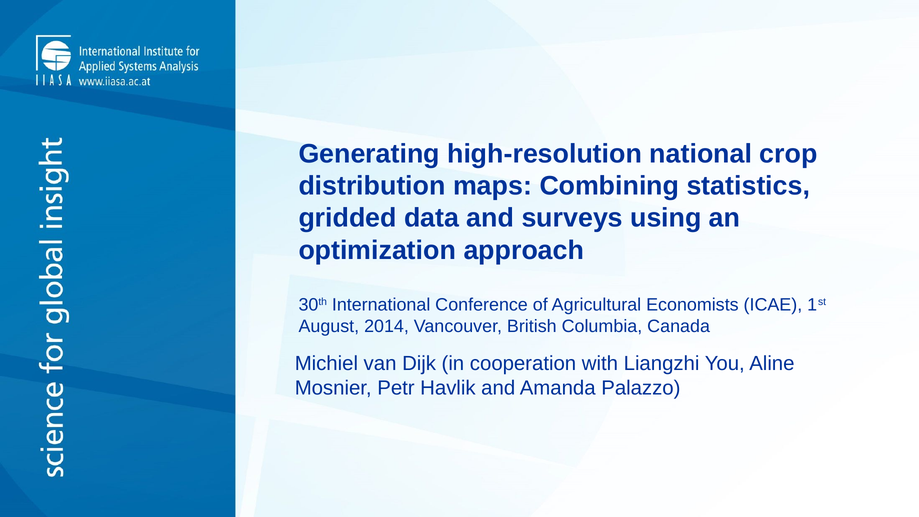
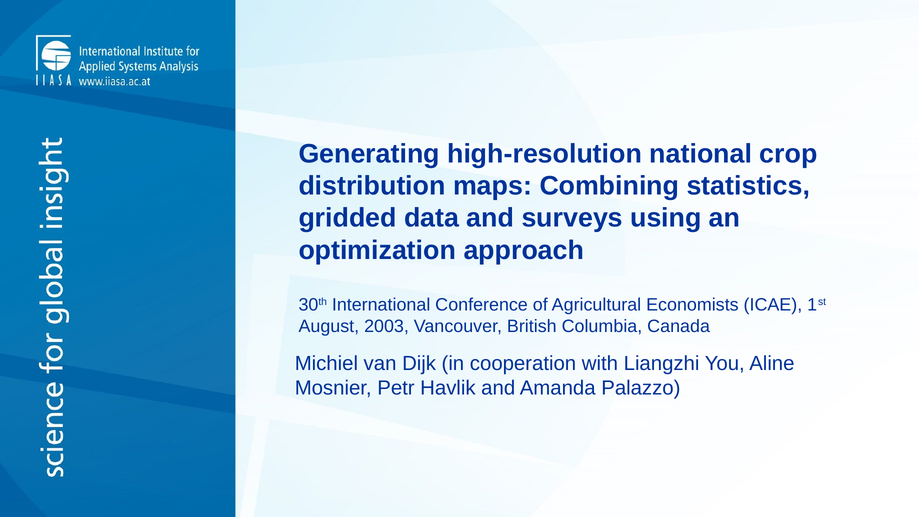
2014: 2014 -> 2003 (386, 326)
